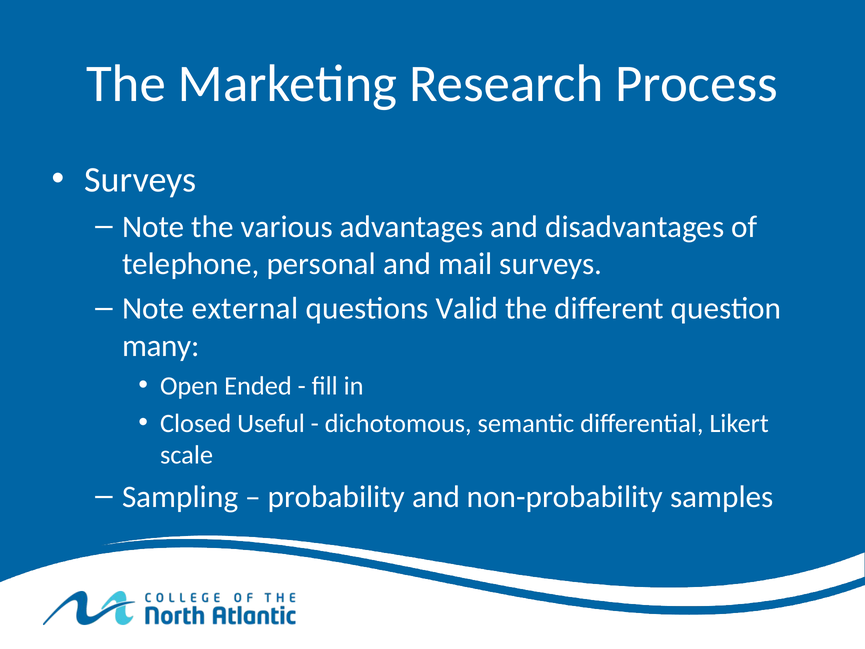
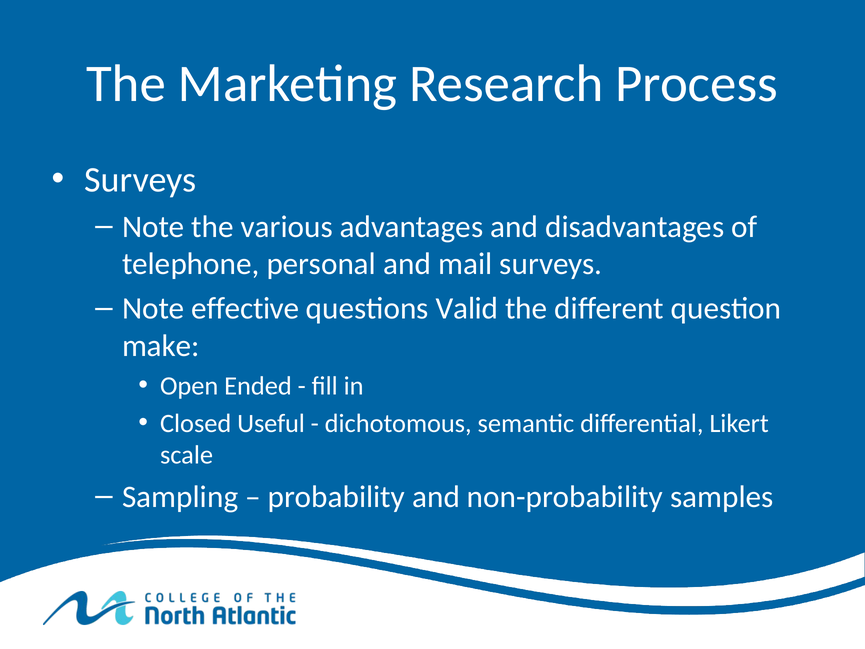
external: external -> effective (245, 308)
many: many -> make (161, 346)
